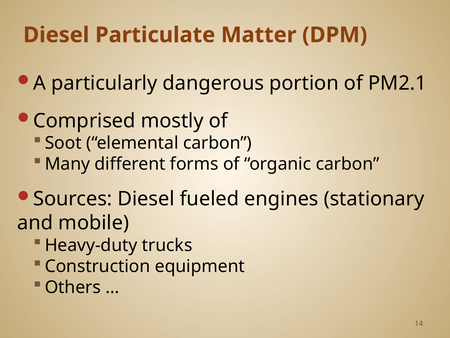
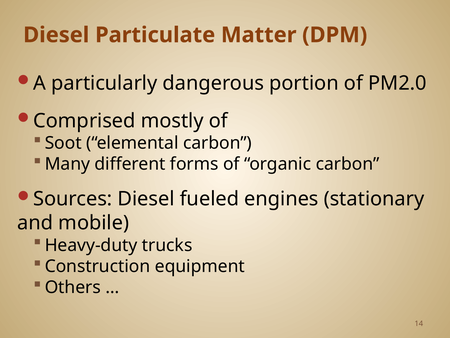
PM2.1: PM2.1 -> PM2.0 (397, 83)
